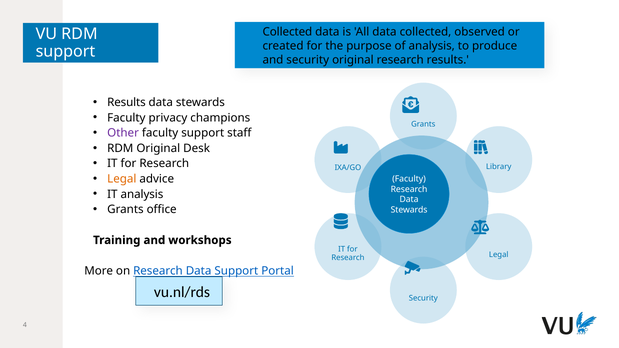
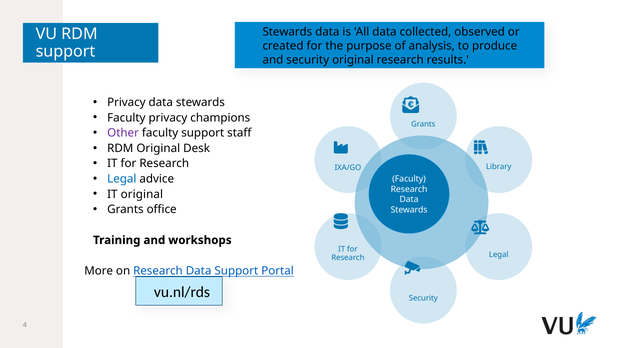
Collected: Collected -> Stewards (287, 32)
Results: Results -> Privacy (126, 102)
Legal colour: orange -> blue (122, 179)
IT analysis: analysis -> original (142, 194)
